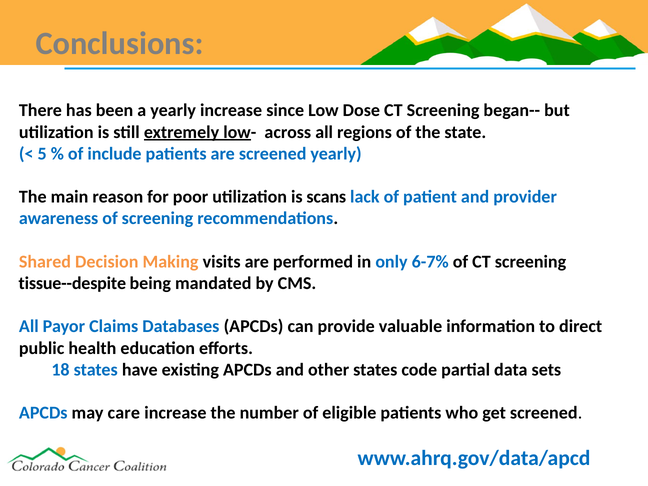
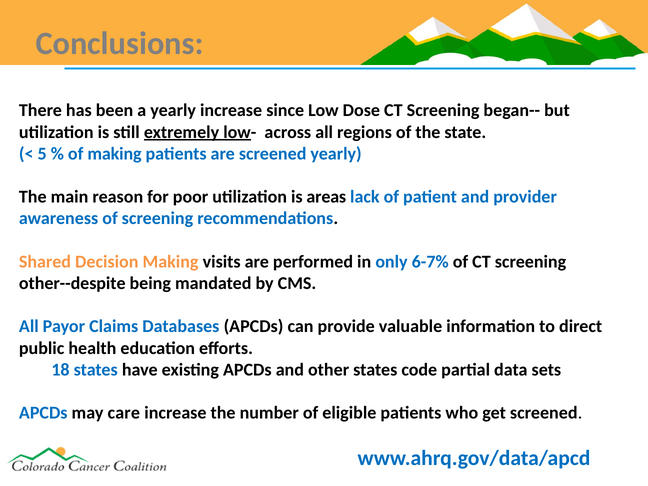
of include: include -> making (115, 154)
scans: scans -> areas (326, 197)
tissue--despite: tissue--despite -> other--despite (72, 283)
